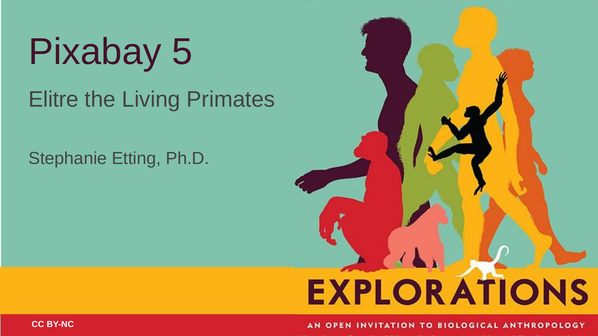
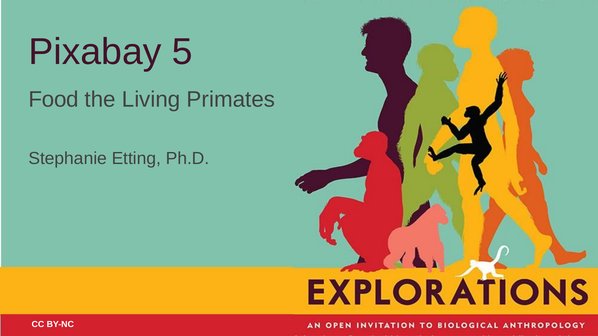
Elitre: Elitre -> Food (54, 100)
